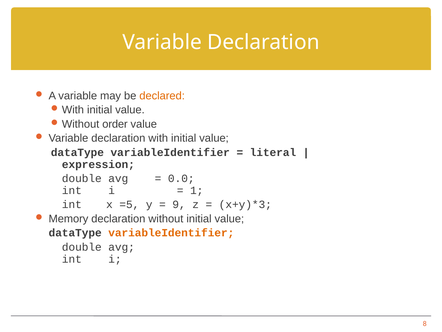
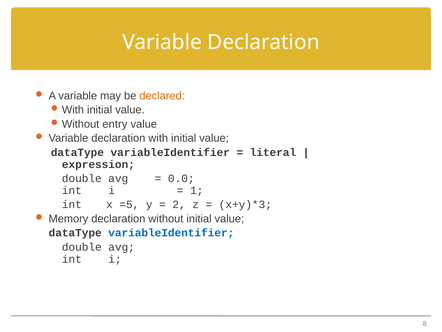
order: order -> entry (115, 124)
9: 9 -> 2 (179, 204)
variableIdentifier colour: orange -> blue (171, 233)
